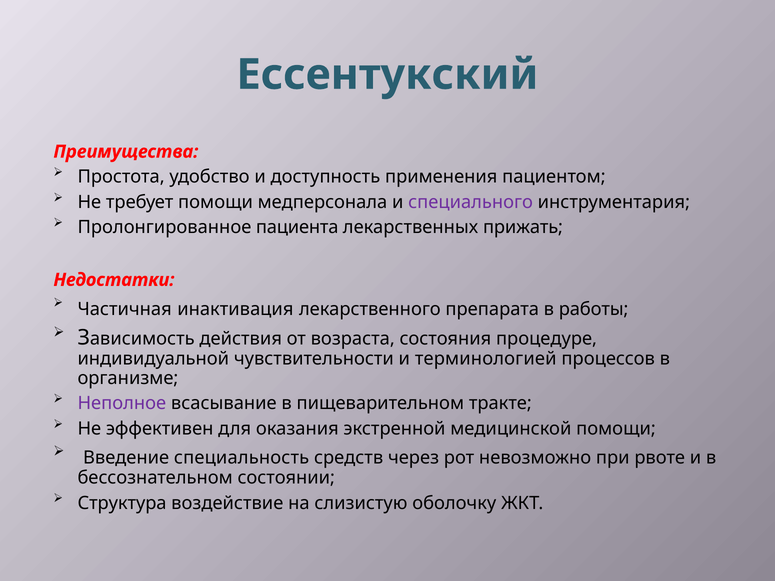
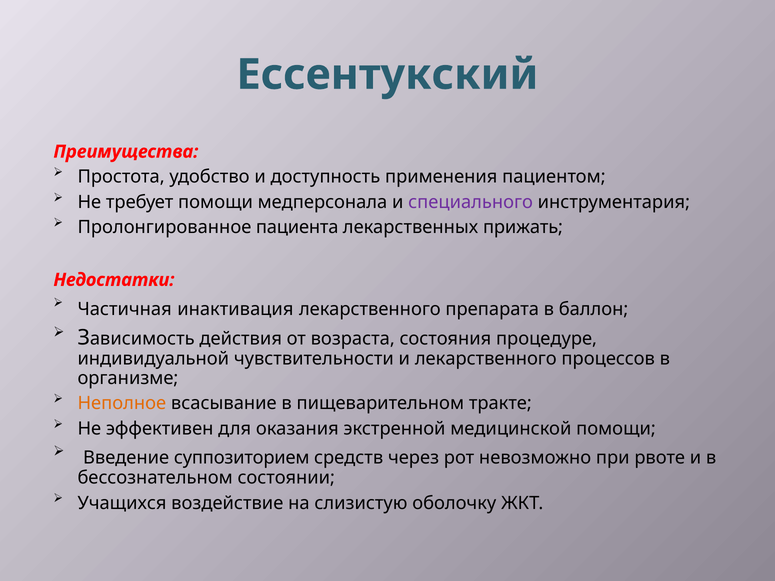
работы: работы -> баллон (594, 309)
и терминологией: терминологией -> лекарственного (486, 359)
Неполное colour: purple -> orange (122, 404)
специальность: специальность -> суппозиторием (242, 458)
Структура: Структура -> Учащихся (122, 503)
